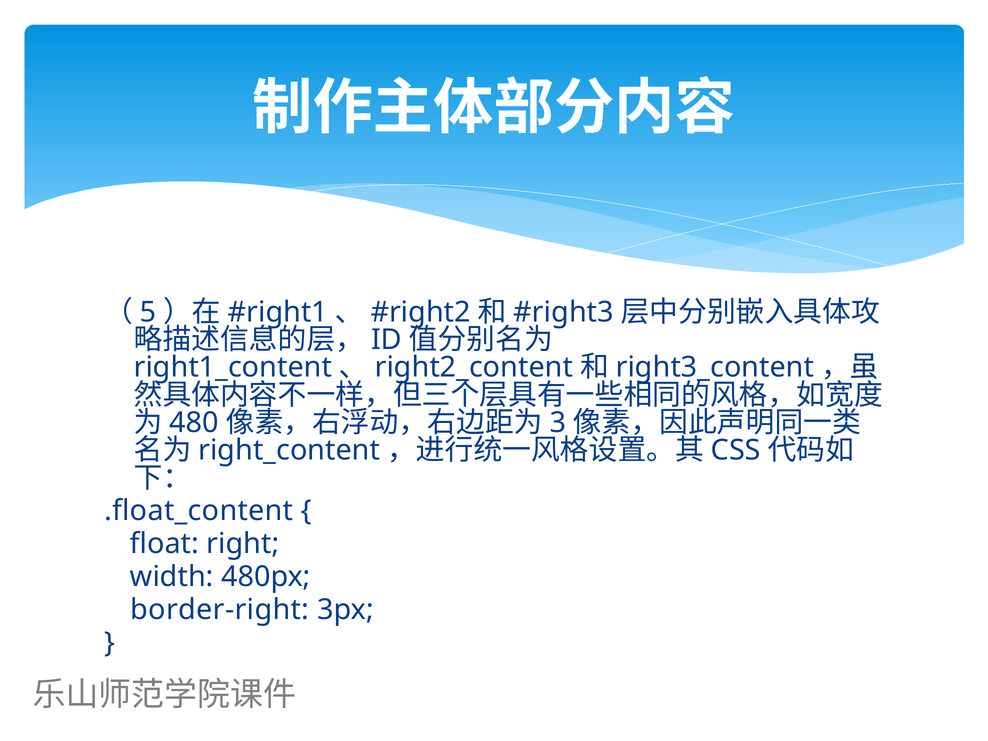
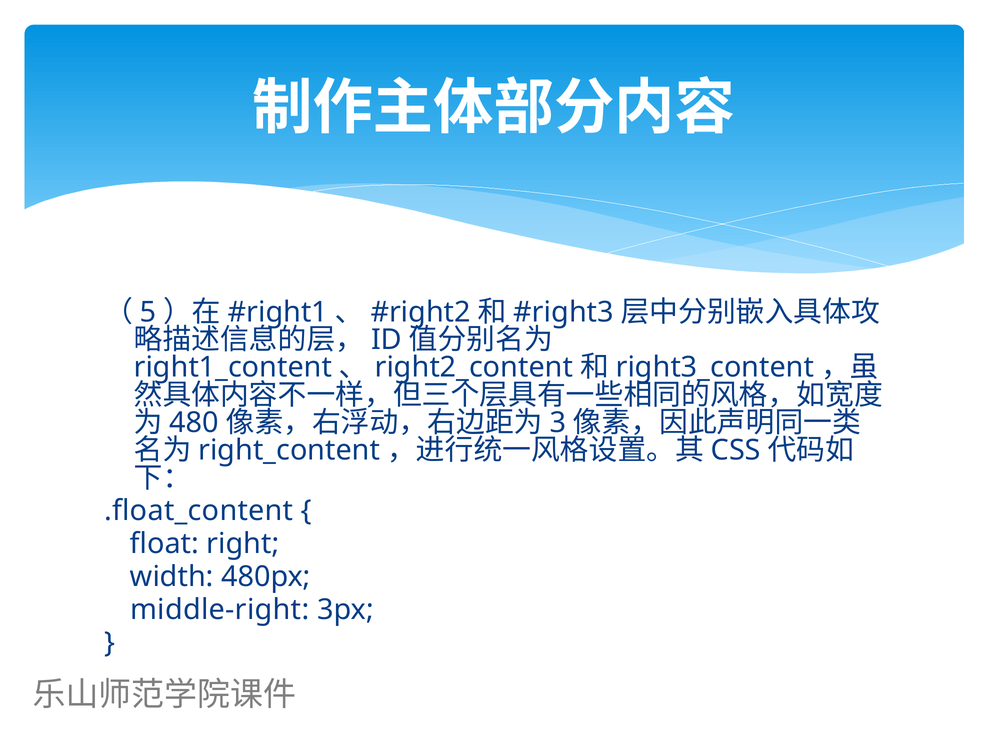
border-right: border-right -> middle-right (220, 610)
